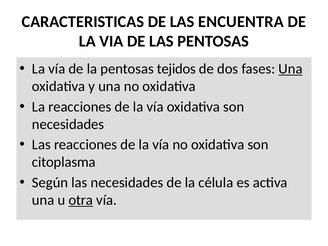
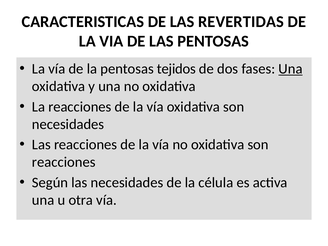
ENCUENTRA: ENCUENTRA -> REVERTIDAS (241, 22)
citoplasma: citoplasma -> reacciones (64, 162)
otra underline: present -> none (81, 200)
